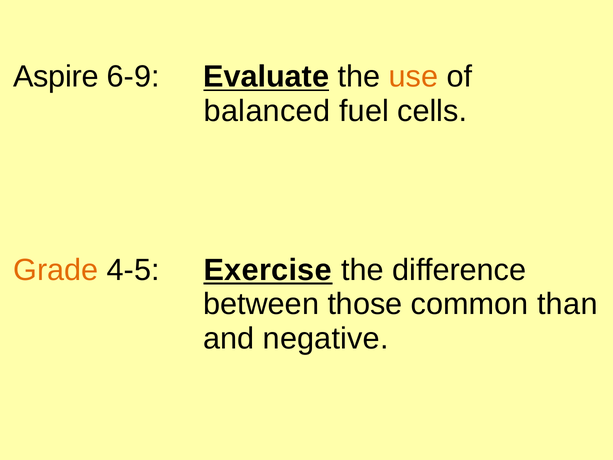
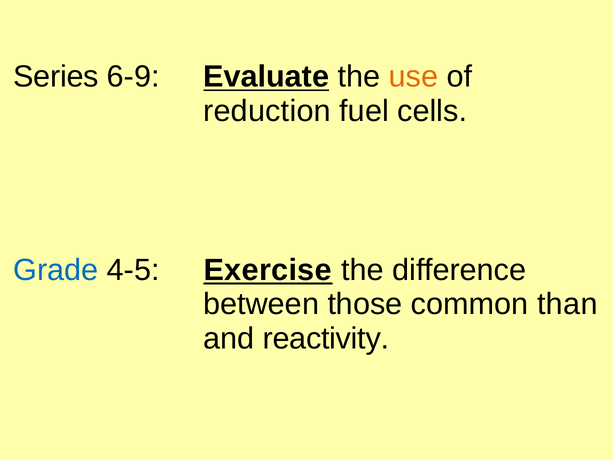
Aspire: Aspire -> Series (56, 77)
balanced: balanced -> reduction (267, 111)
Grade colour: orange -> blue (56, 270)
negative: negative -> reactivity (326, 339)
